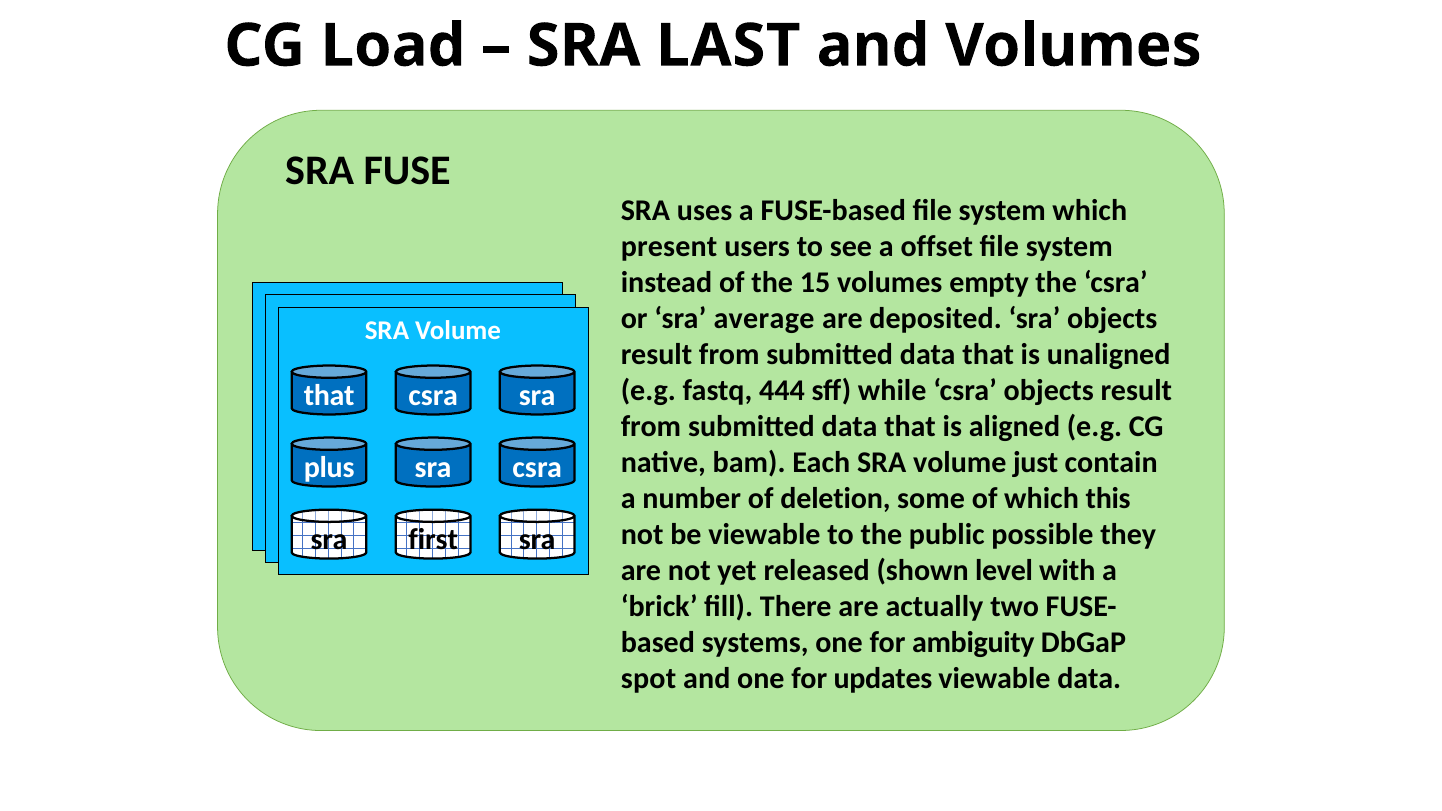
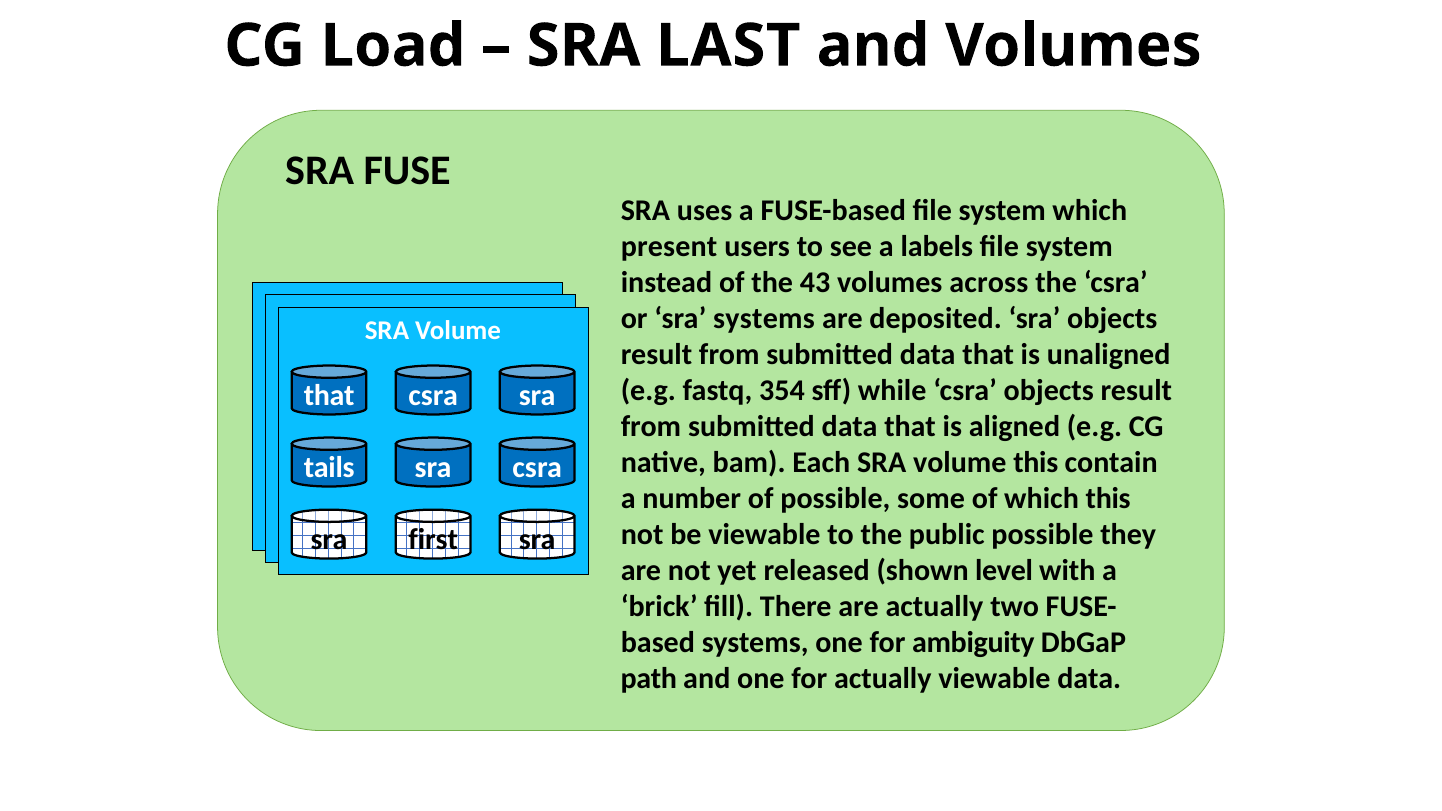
offset: offset -> labels (937, 246)
15: 15 -> 43 (815, 282)
empty: empty -> across (989, 282)
sra average: average -> systems (764, 318)
444: 444 -> 354 (782, 391)
volume just: just -> this (1036, 463)
plus: plus -> tails (329, 467)
of deletion: deletion -> possible (835, 499)
spot: spot -> path (649, 679)
for updates: updates -> actually (883, 679)
